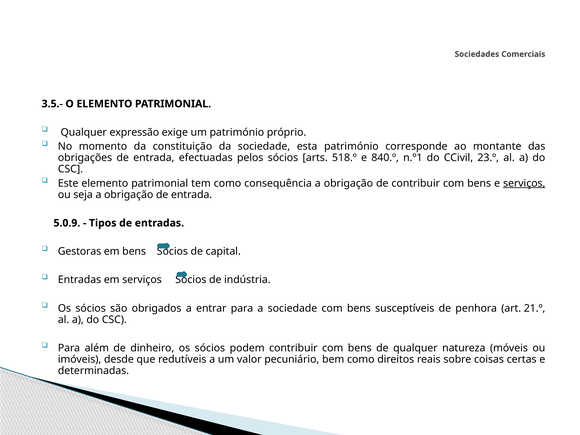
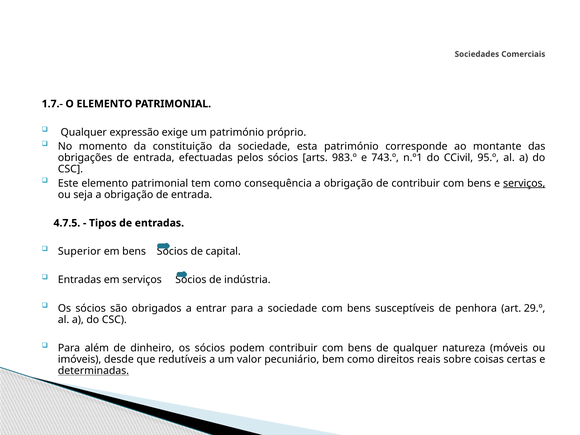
3.5.-: 3.5.- -> 1.7.- (52, 104)
518.º: 518.º -> 983.º (344, 158)
840.º: 840.º -> 743.º (385, 158)
23.º: 23.º -> 95.º (488, 158)
5.0.9: 5.0.9 -> 4.7.5 (67, 223)
Gestoras: Gestoras -> Superior (79, 251)
21.º: 21.º -> 29.º (535, 308)
determinadas underline: none -> present (93, 371)
